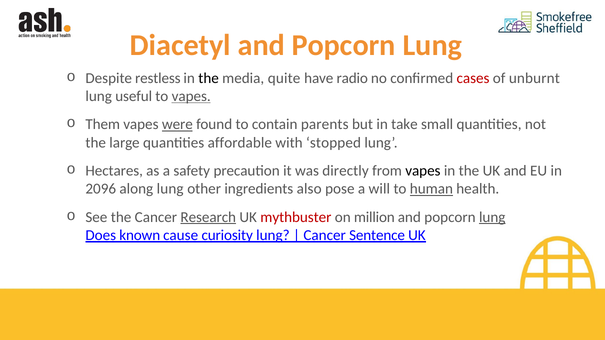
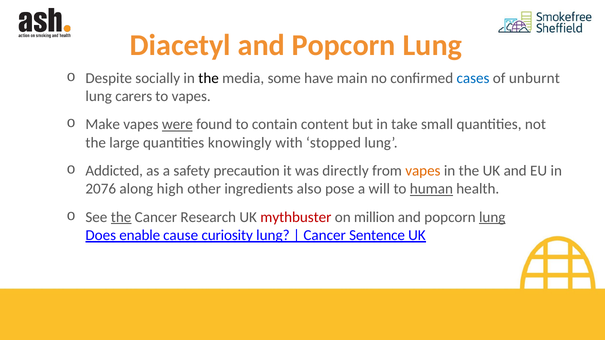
restless: restless -> socially (158, 78)
quite: quite -> some (284, 78)
radio: radio -> main (352, 78)
cases colour: red -> blue (473, 78)
useful: useful -> carers (134, 96)
vapes underline: present -> none (191, 96)
Them: Them -> Make (103, 125)
parents: parents -> content (325, 125)
affordable: affordable -> knowingly (240, 143)
Hectares: Hectares -> Addicted (114, 171)
vapes colour: black -> orange (423, 171)
2096: 2096 -> 2076 (101, 189)
along lung: lung -> high (170, 189)
the underline: none -> present (121, 217)
Research underline: present -> none (208, 217)
known: known -> enable (140, 235)
